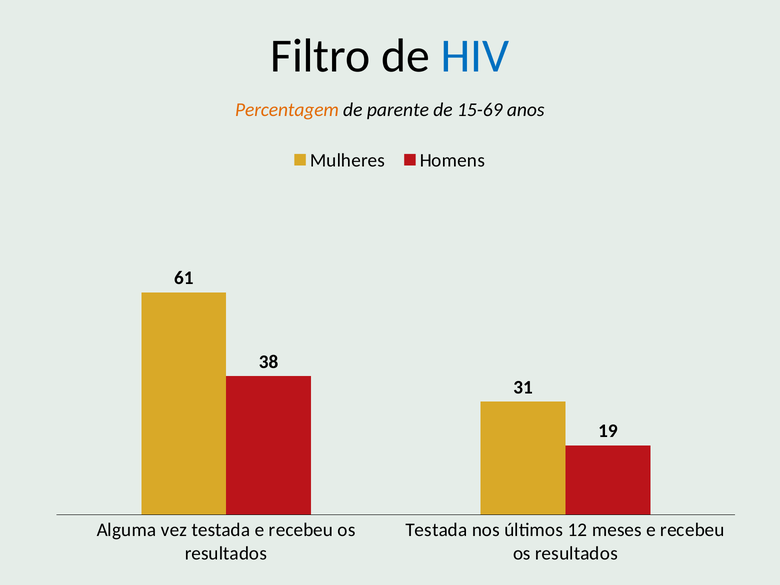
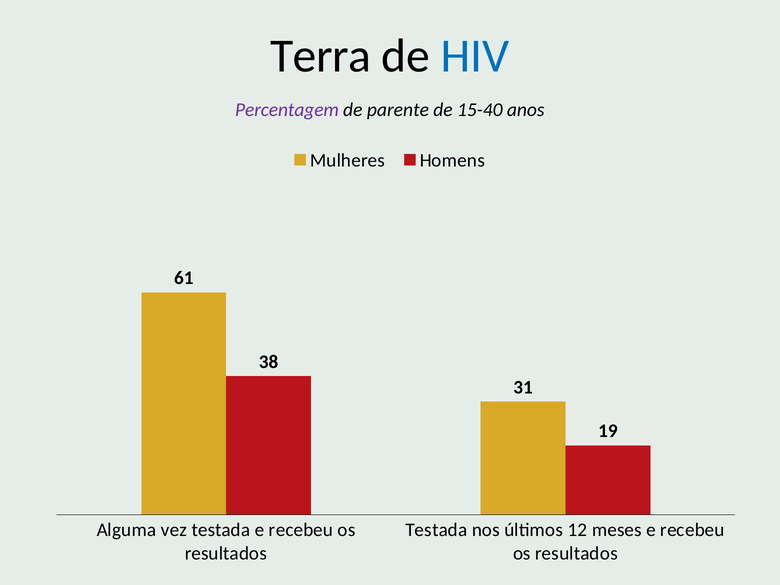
Filtro: Filtro -> Terra (321, 56)
Percentagem colour: orange -> purple (287, 110)
15-69: 15-69 -> 15-40 (480, 110)
